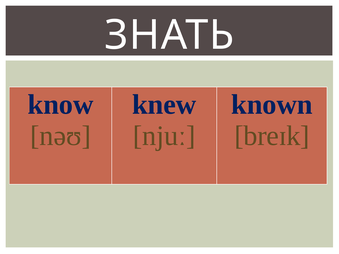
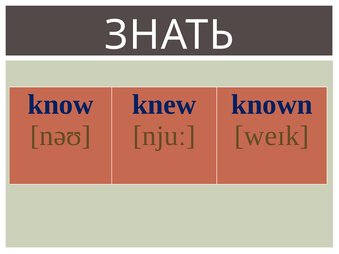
breɪk: breɪk -> weɪk (272, 136)
